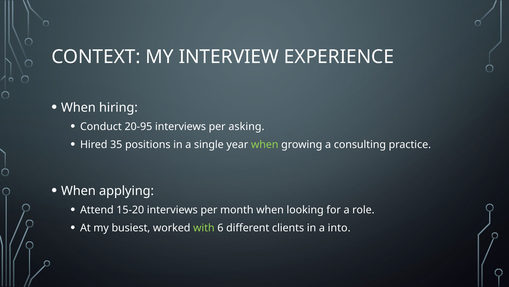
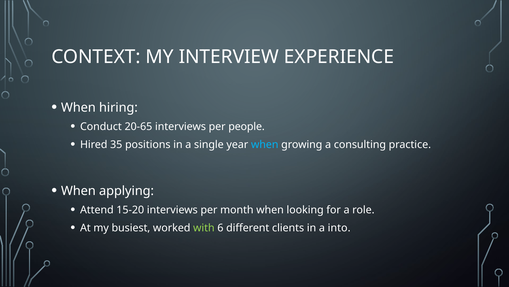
20-95: 20-95 -> 20-65 (138, 126)
asking: asking -> people (247, 126)
when colour: light green -> light blue (265, 144)
